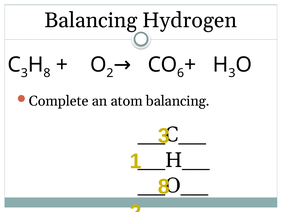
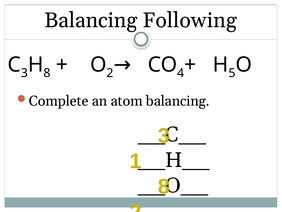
Hydrogen: Hydrogen -> Following (190, 20)
6: 6 -> 4 (181, 73)
3: 3 -> 5 (232, 73)
